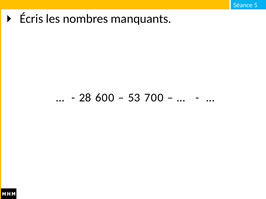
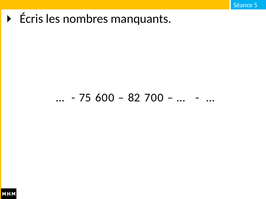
28: 28 -> 75 (85, 98)
53: 53 -> 82 (134, 98)
